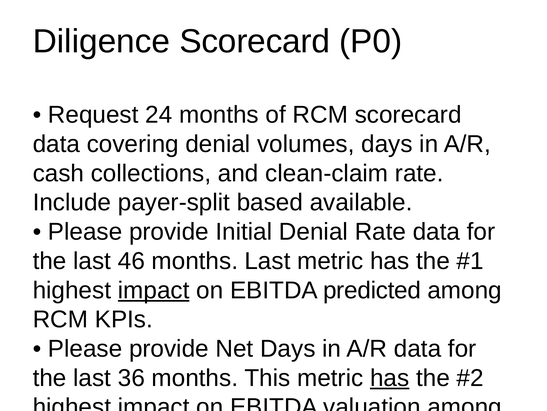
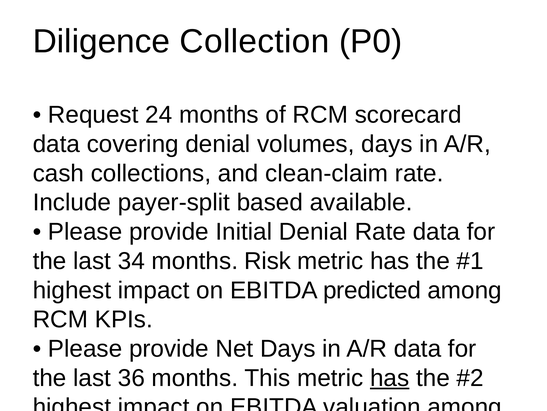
Diligence Scorecard: Scorecard -> Collection (254, 42)
46: 46 -> 34 (131, 261)
months Last: Last -> Risk (268, 261)
impact underline: present -> none (154, 290)
